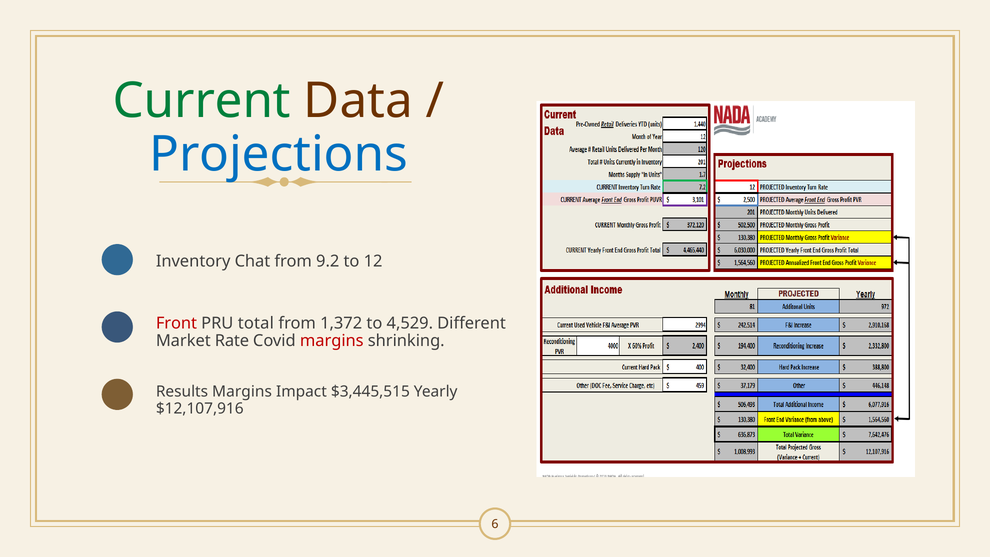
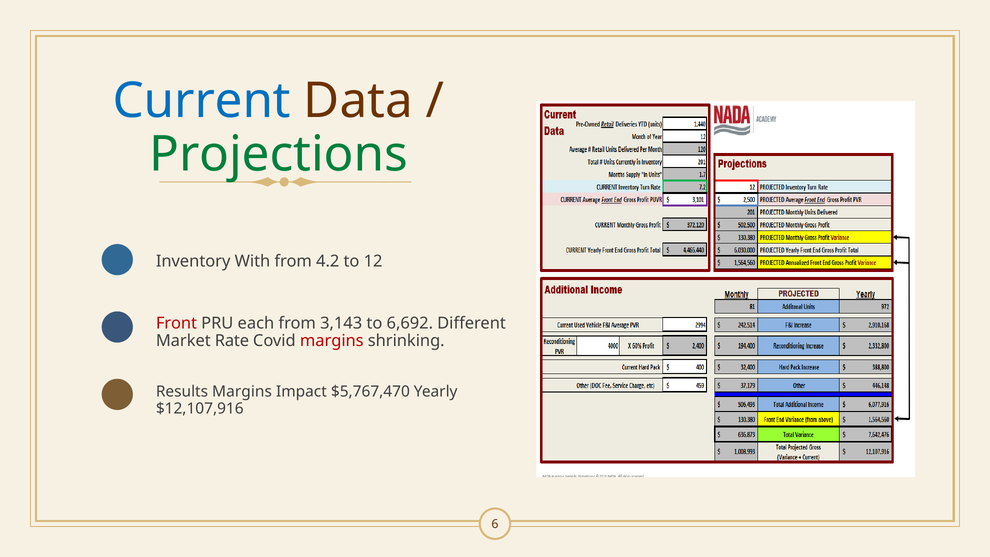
Current colour: green -> blue (202, 101)
Projections colour: blue -> green (279, 154)
Chat: Chat -> With (252, 261)
9.2: 9.2 -> 4.2 (328, 261)
total: total -> each (256, 323)
1,372: 1,372 -> 3,143 (341, 323)
4,529: 4,529 -> 6,692 (410, 323)
$3,445,515: $3,445,515 -> $5,767,470 (370, 392)
